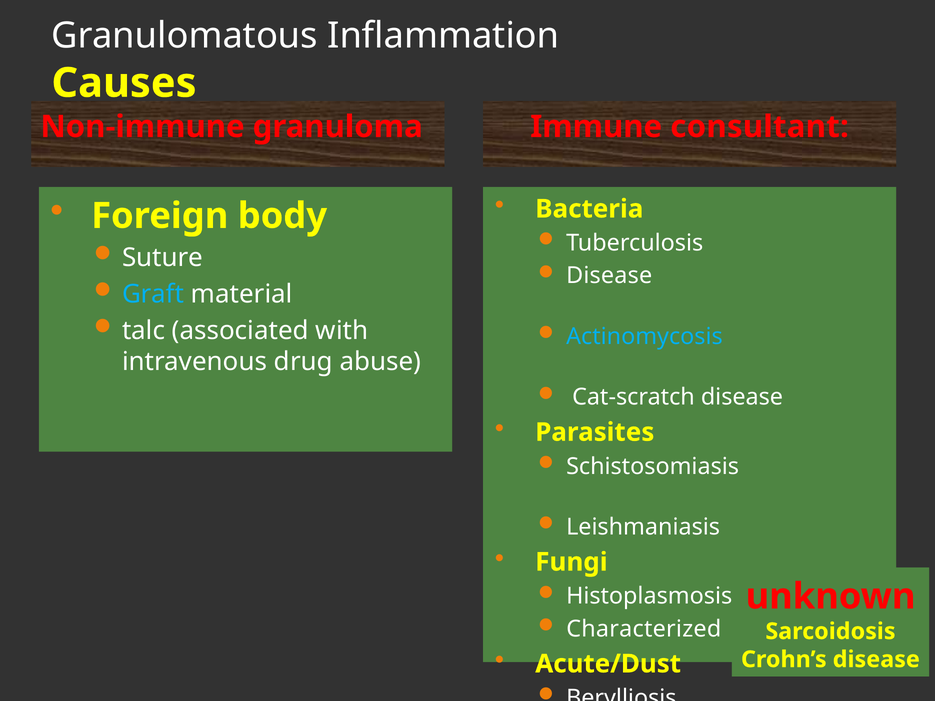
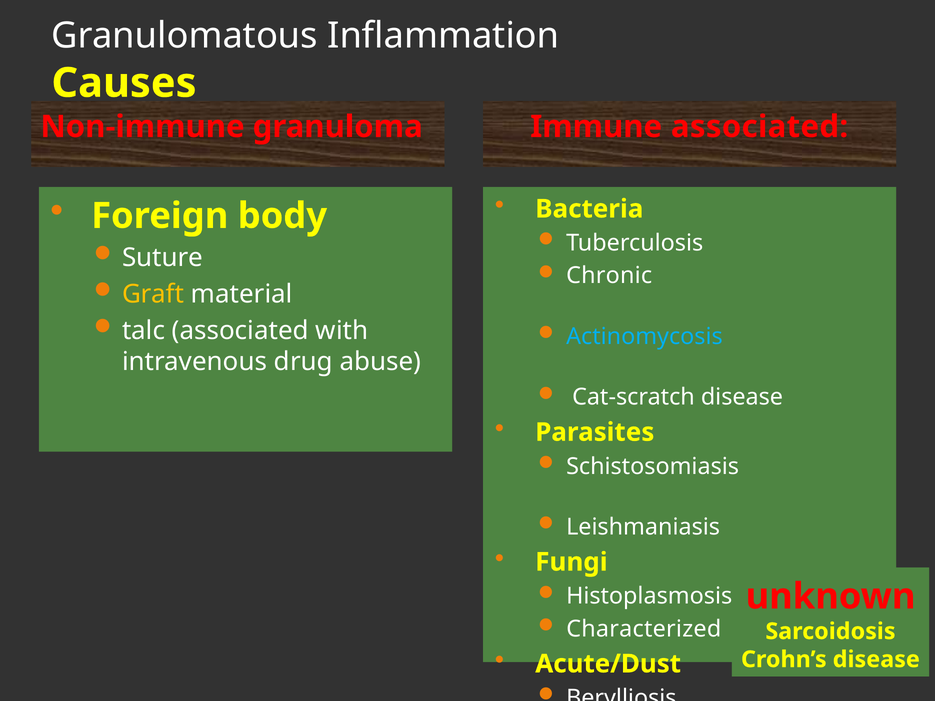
Immune consultant: consultant -> associated (760, 127)
Disease: Disease -> Chronic (609, 276)
Graft colour: light blue -> yellow (153, 294)
